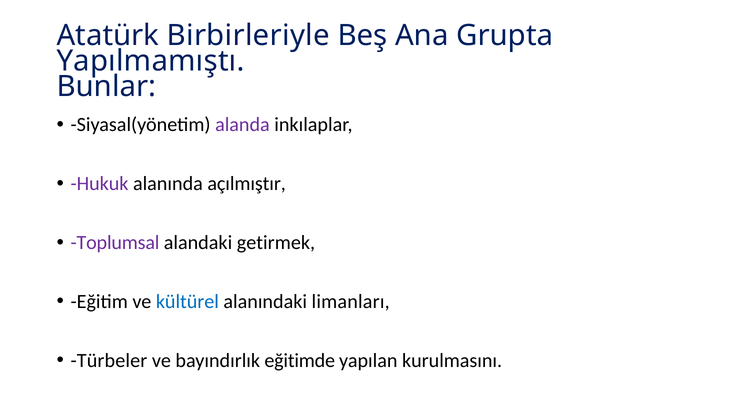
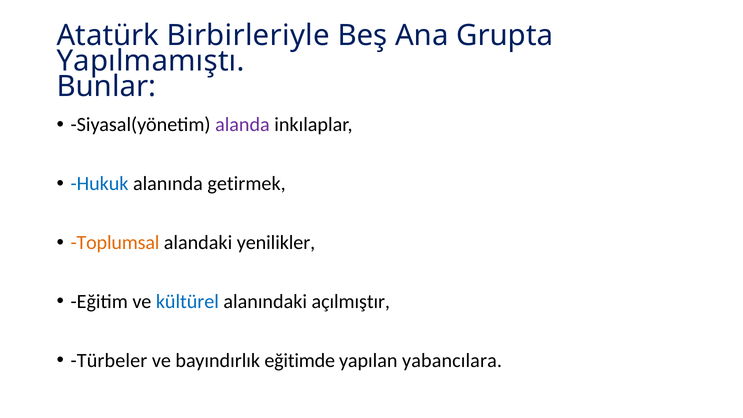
Hukuk colour: purple -> blue (100, 184)
açılmıştır: açılmıştır -> getirmek (247, 184)
Toplumsal colour: purple -> orange (115, 243)
getirmek: getirmek -> yenilikler (276, 243)
limanları: limanları -> açılmıştır (351, 302)
kurulmasını: kurulmasını -> yabancılara (452, 360)
